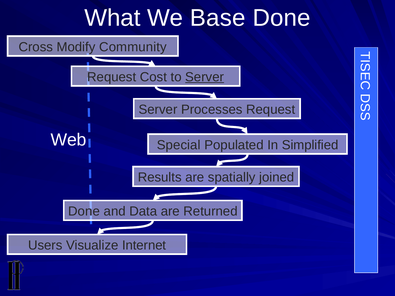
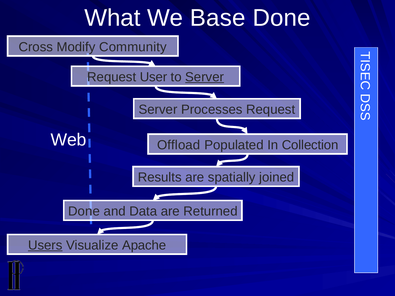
Cost: Cost -> User (153, 77)
Special: Special -> Offload (179, 145)
Simplified: Simplified -> Collection (310, 145)
Users underline: none -> present (45, 245)
Internet: Internet -> Apache (144, 245)
